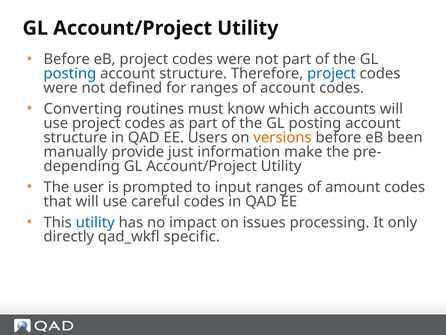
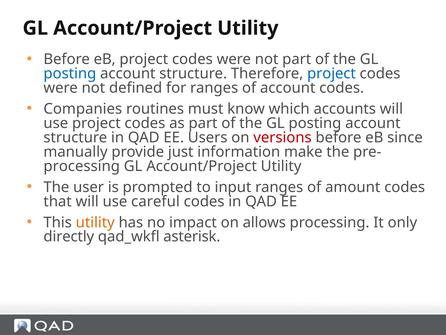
Converting: Converting -> Companies (83, 109)
versions colour: orange -> red (283, 137)
been: been -> since (405, 137)
depending: depending -> processing (82, 166)
utility colour: blue -> orange (95, 222)
issues: issues -> allows (264, 222)
specific: specific -> asterisk (192, 236)
